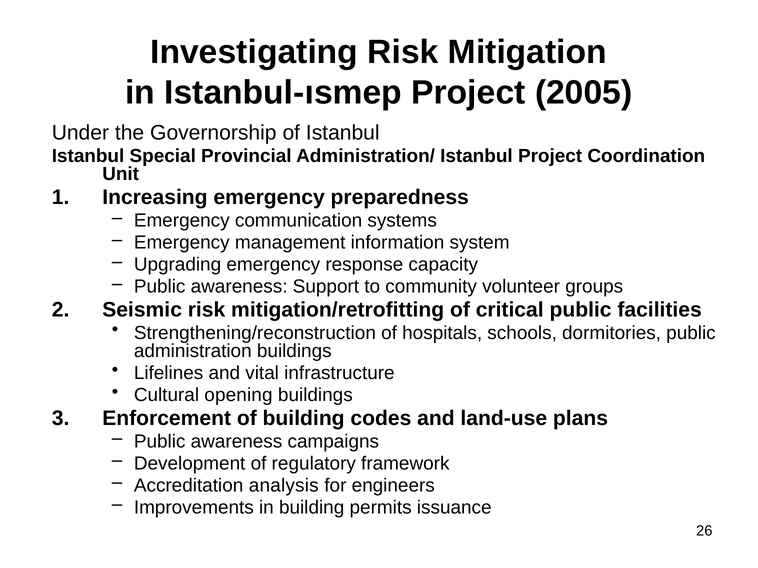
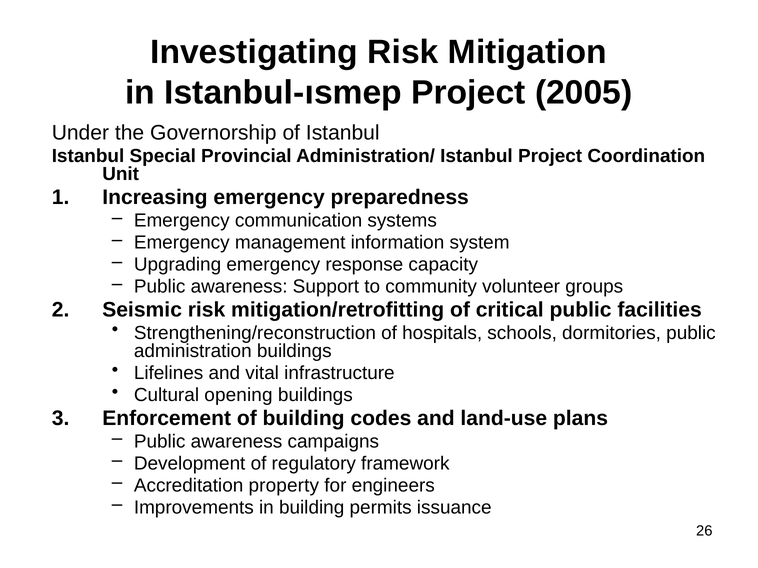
analysis: analysis -> property (284, 486)
